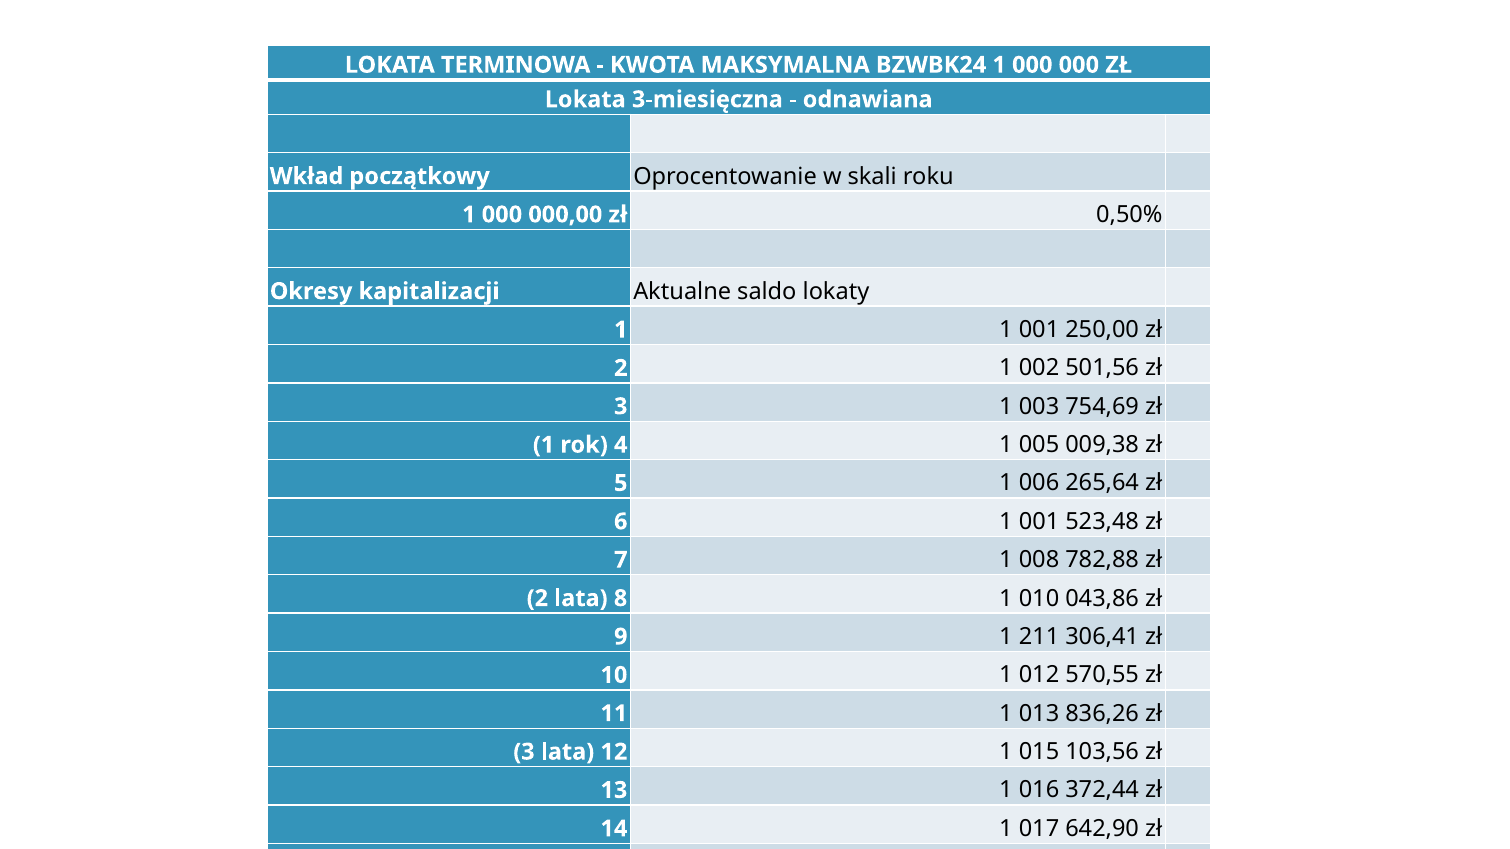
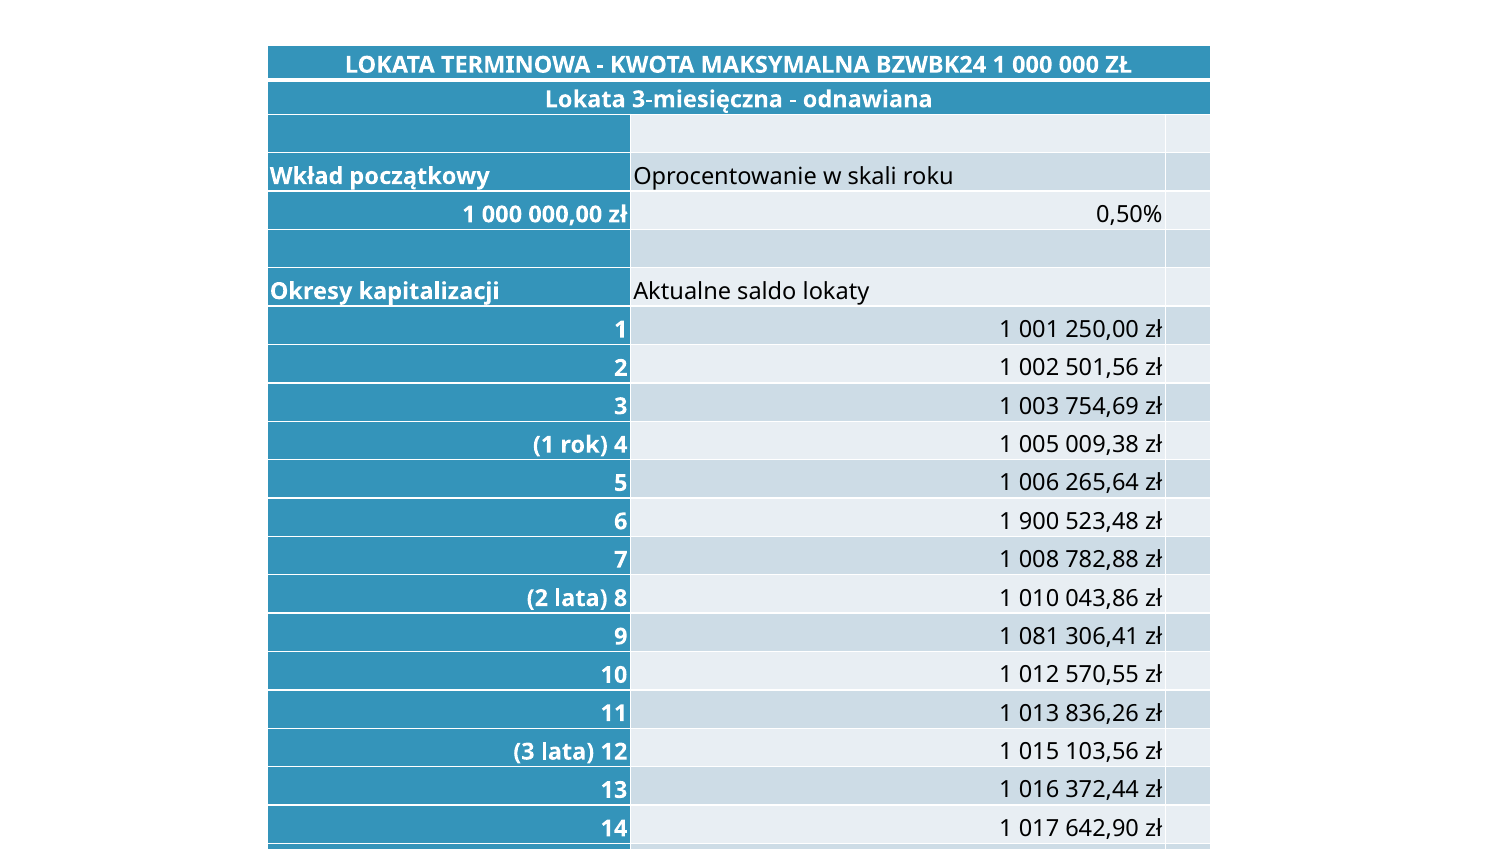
001: 001 -> 900 (1039, 522)
211: 211 -> 081 (1039, 637)
